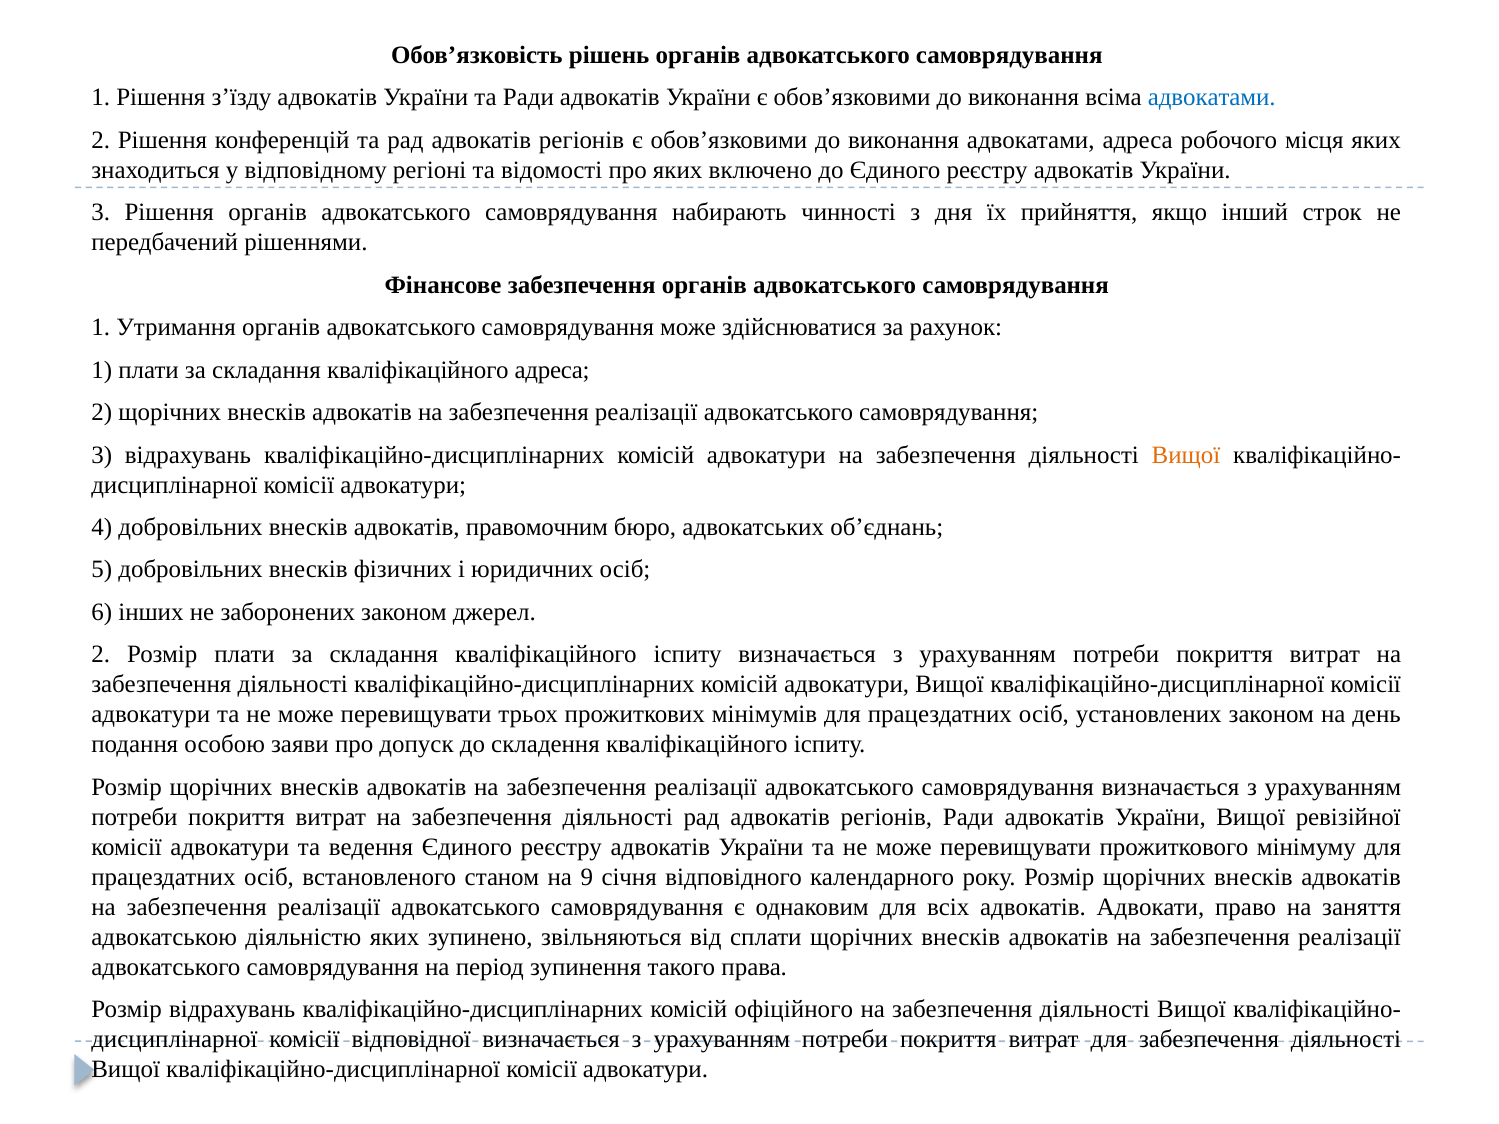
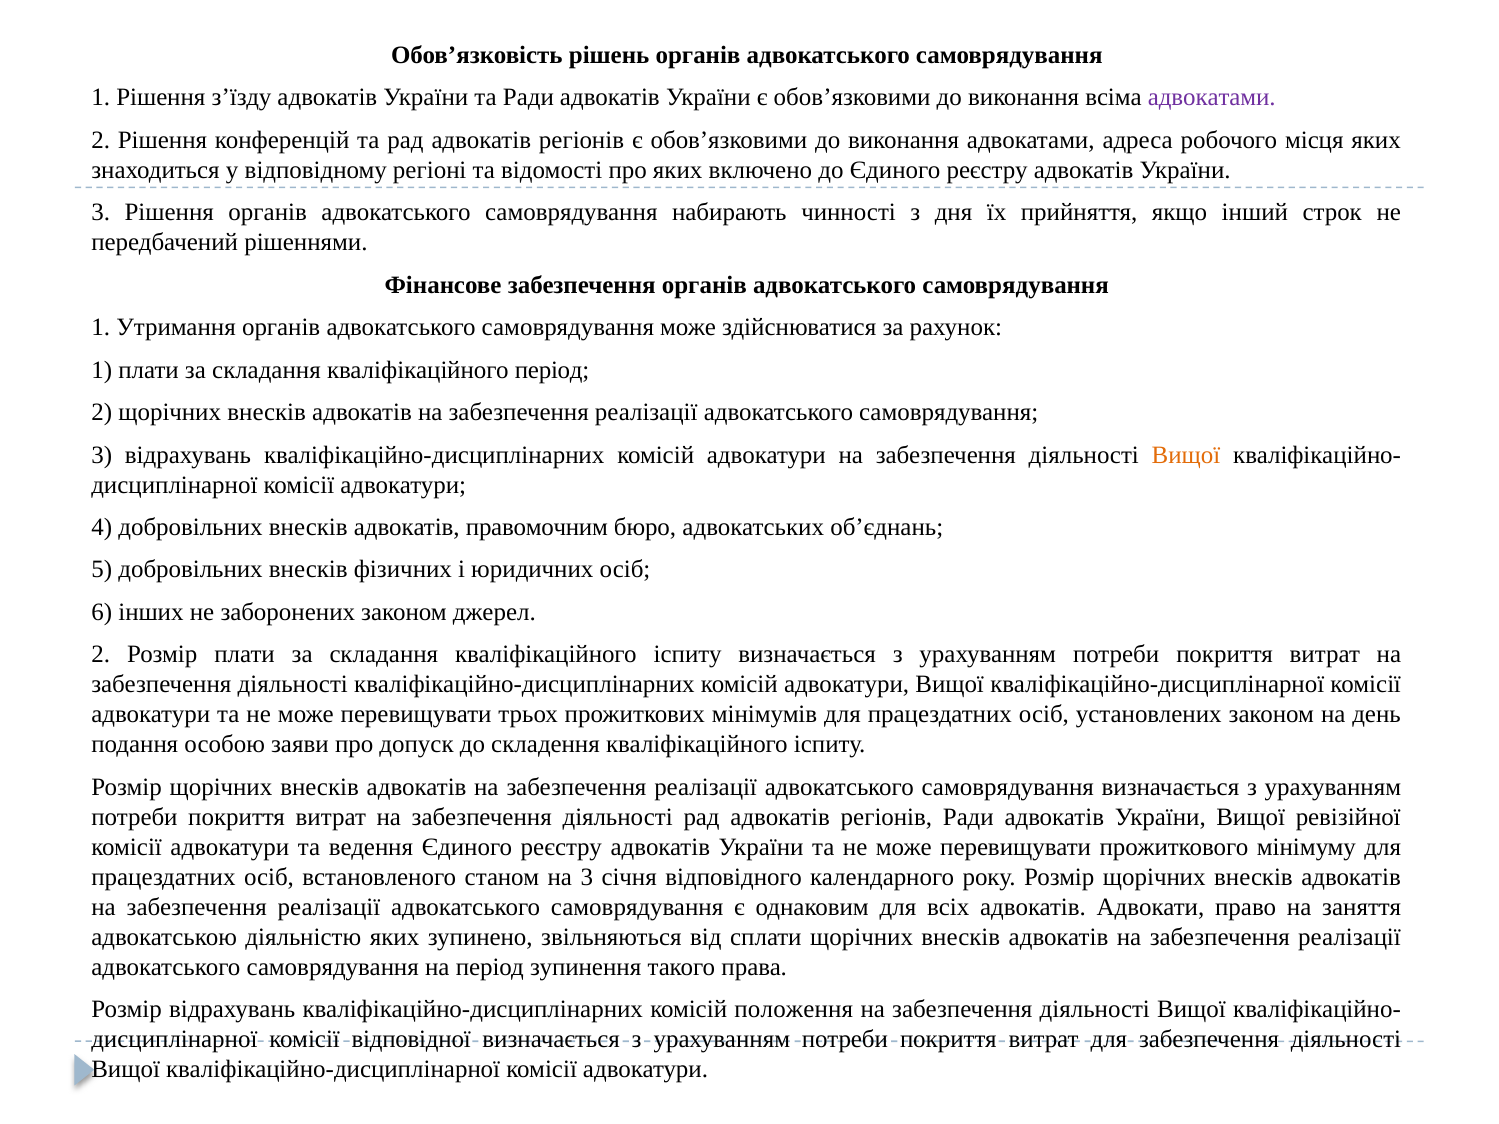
адвокатами colour: blue -> purple (1212, 98)
кваліфікаційного адреса: адреса -> період (552, 370)
на 9: 9 -> 3 (587, 877)
офіційного: офіційного -> положення (794, 1010)
